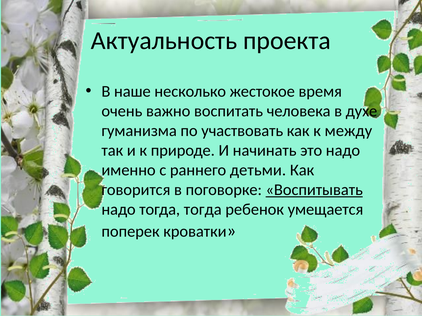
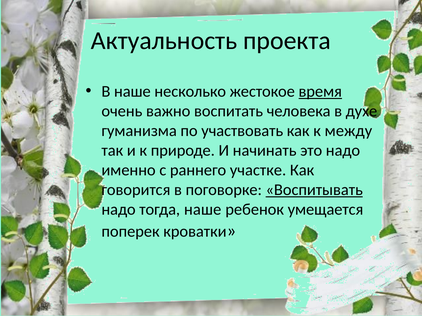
время underline: none -> present (320, 92)
детьми: детьми -> участке (258, 170)
тогда тогда: тогда -> наше (203, 210)
